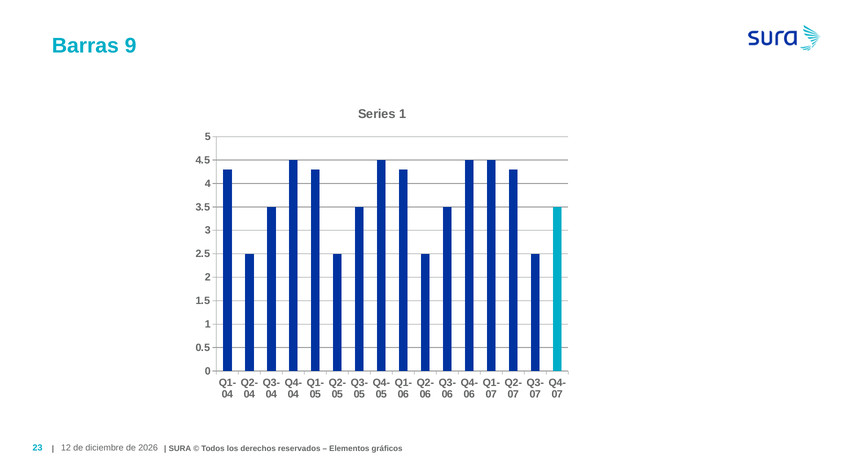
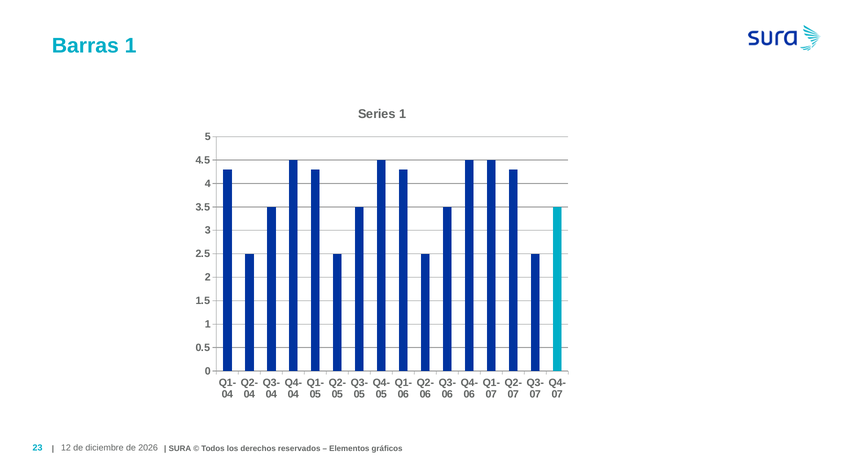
Barras 9: 9 -> 1 (131, 46)
